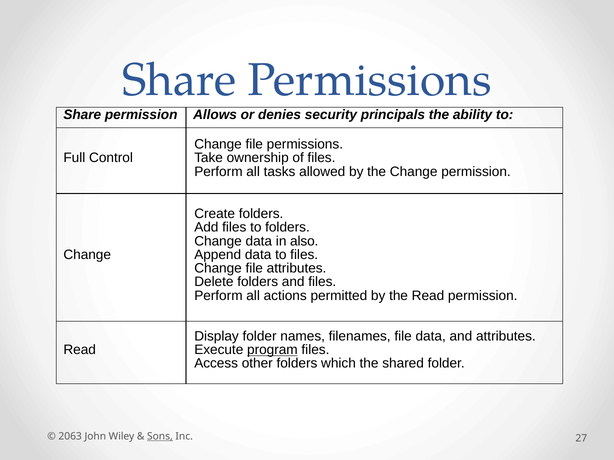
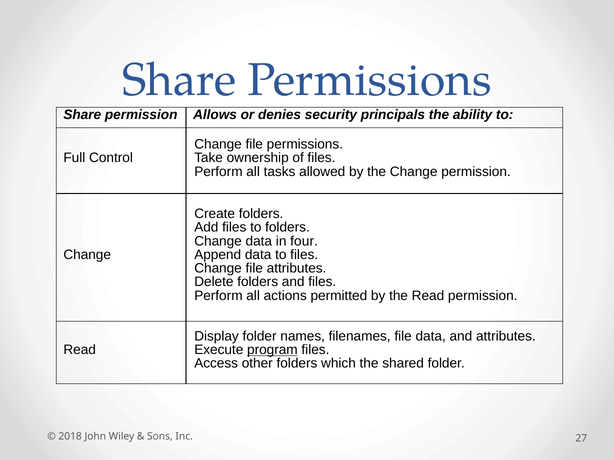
also: also -> four (304, 241)
2063: 2063 -> 2018 (70, 437)
Sons underline: present -> none (160, 437)
